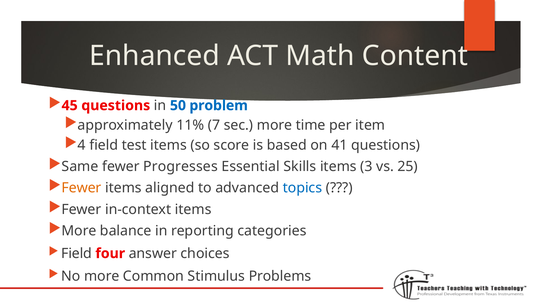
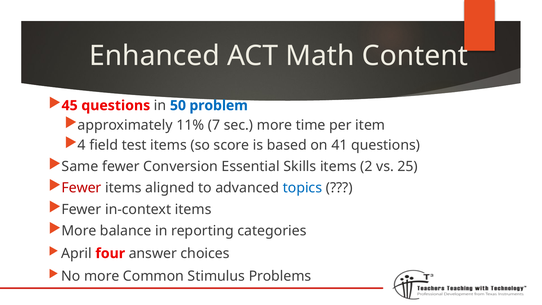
Progresses: Progresses -> Conversion (181, 166)
3: 3 -> 2 (366, 166)
Fewer colour: orange -> red (82, 188)
Field: Field -> April (77, 253)
